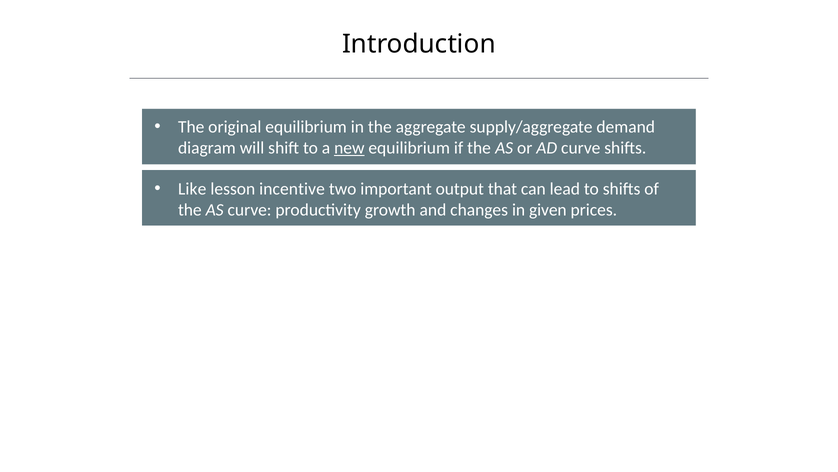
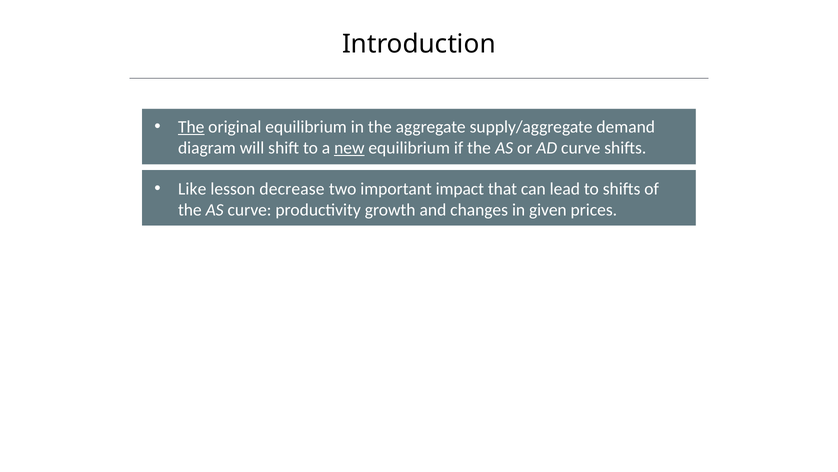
The underline: none -> present (191, 127)
incentive: incentive -> decrease (292, 188)
output: output -> impact (460, 188)
